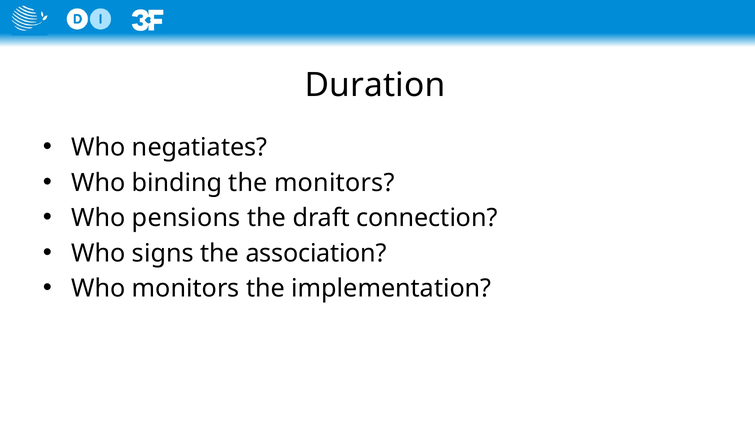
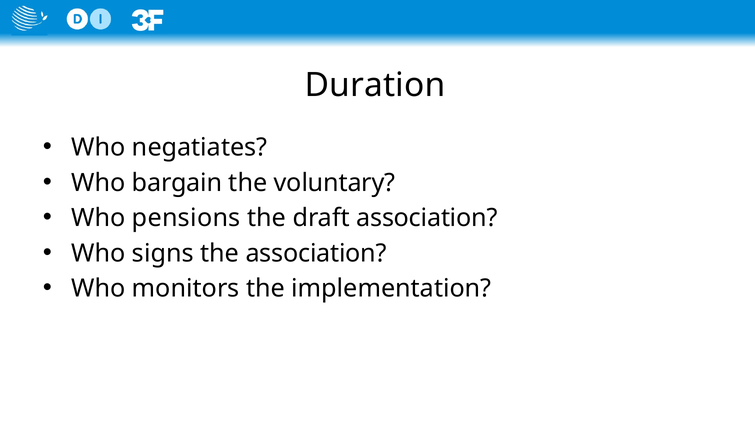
binding: binding -> bargain (177, 183)
the monitors: monitors -> voluntary (335, 183)
draft connection: connection -> association (427, 218)
